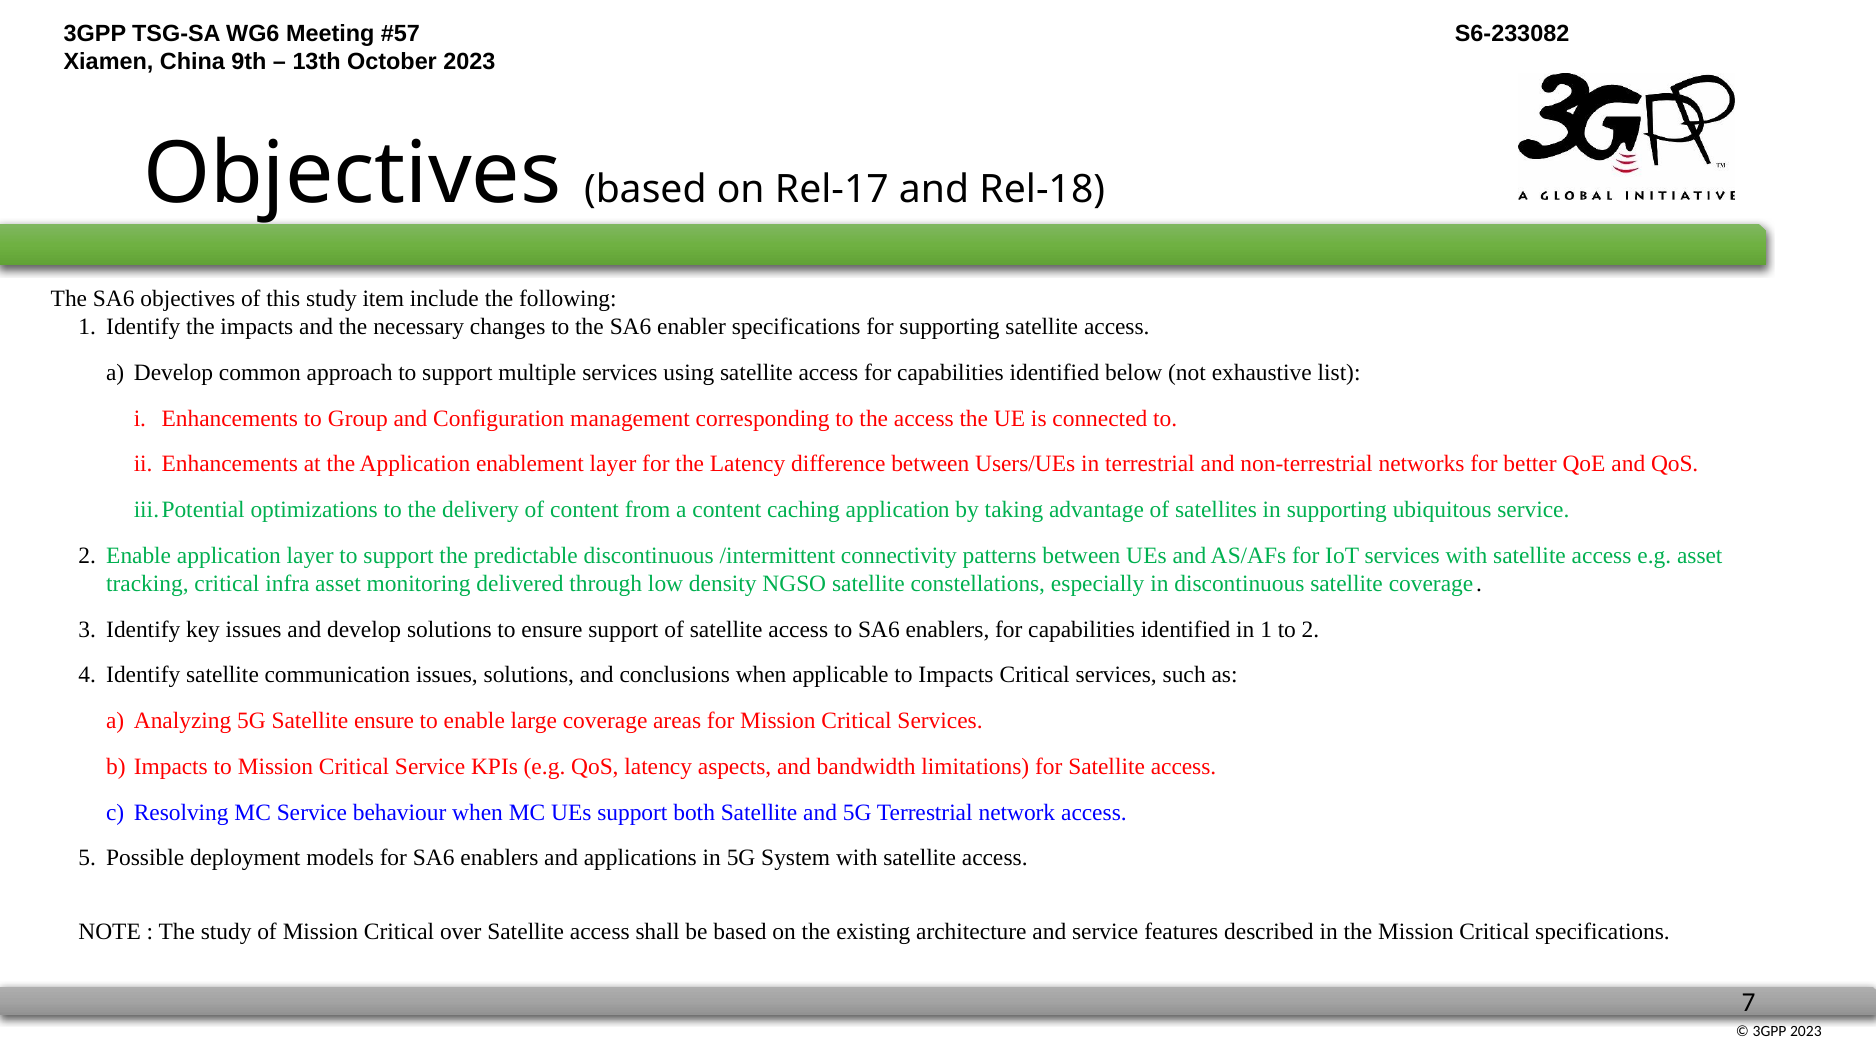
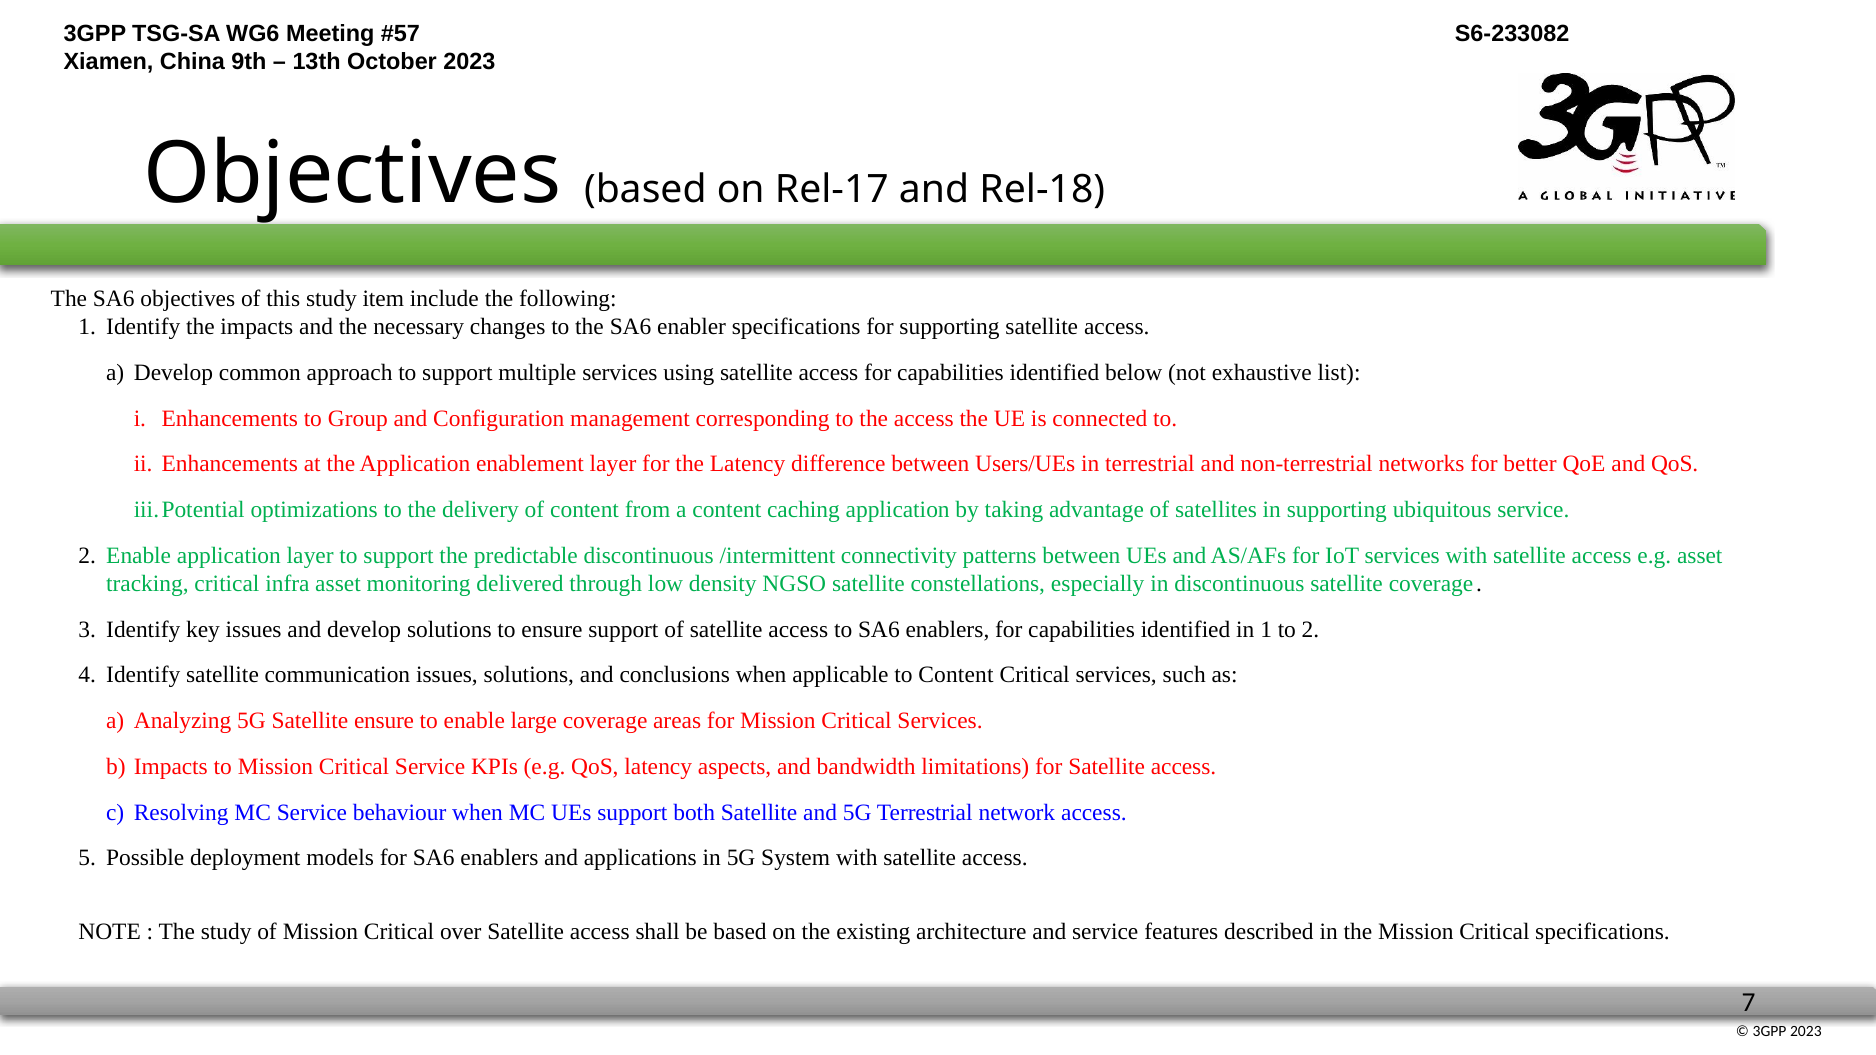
to Impacts: Impacts -> Content (956, 675)
